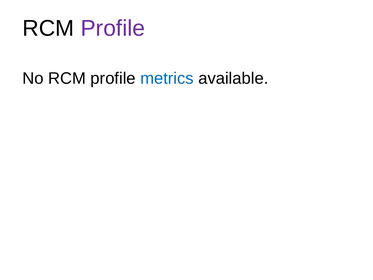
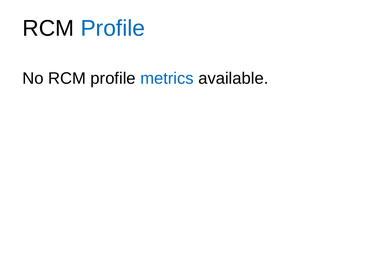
Profile colour: purple -> blue (113, 28)
